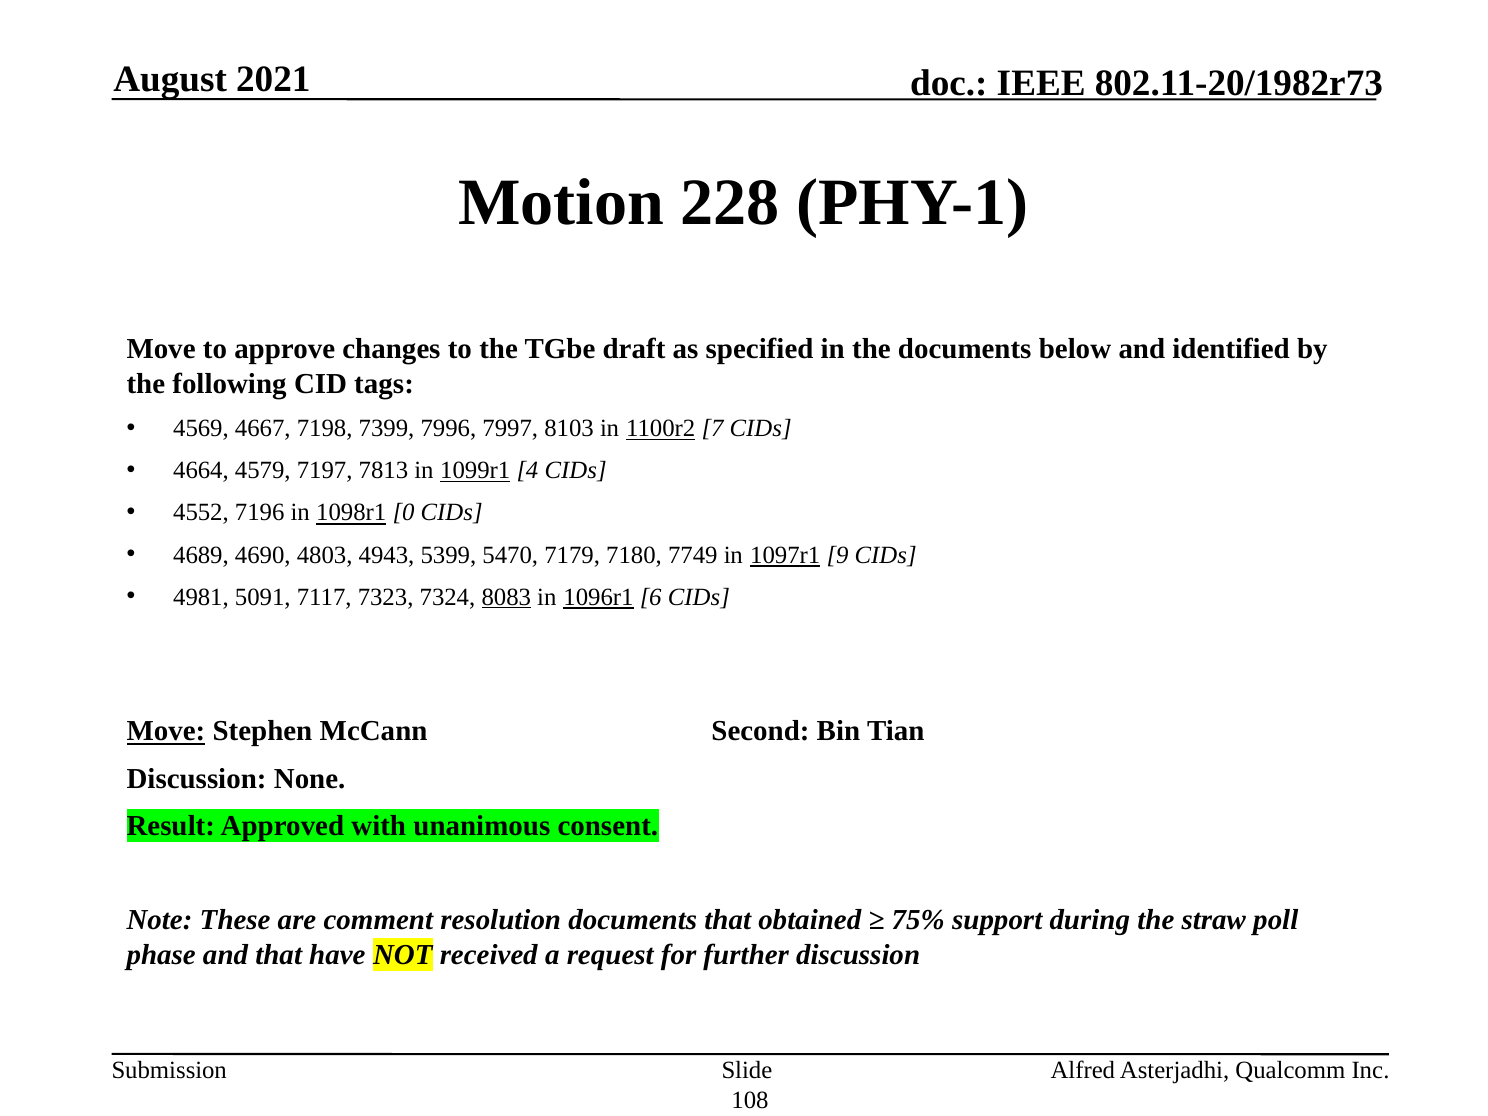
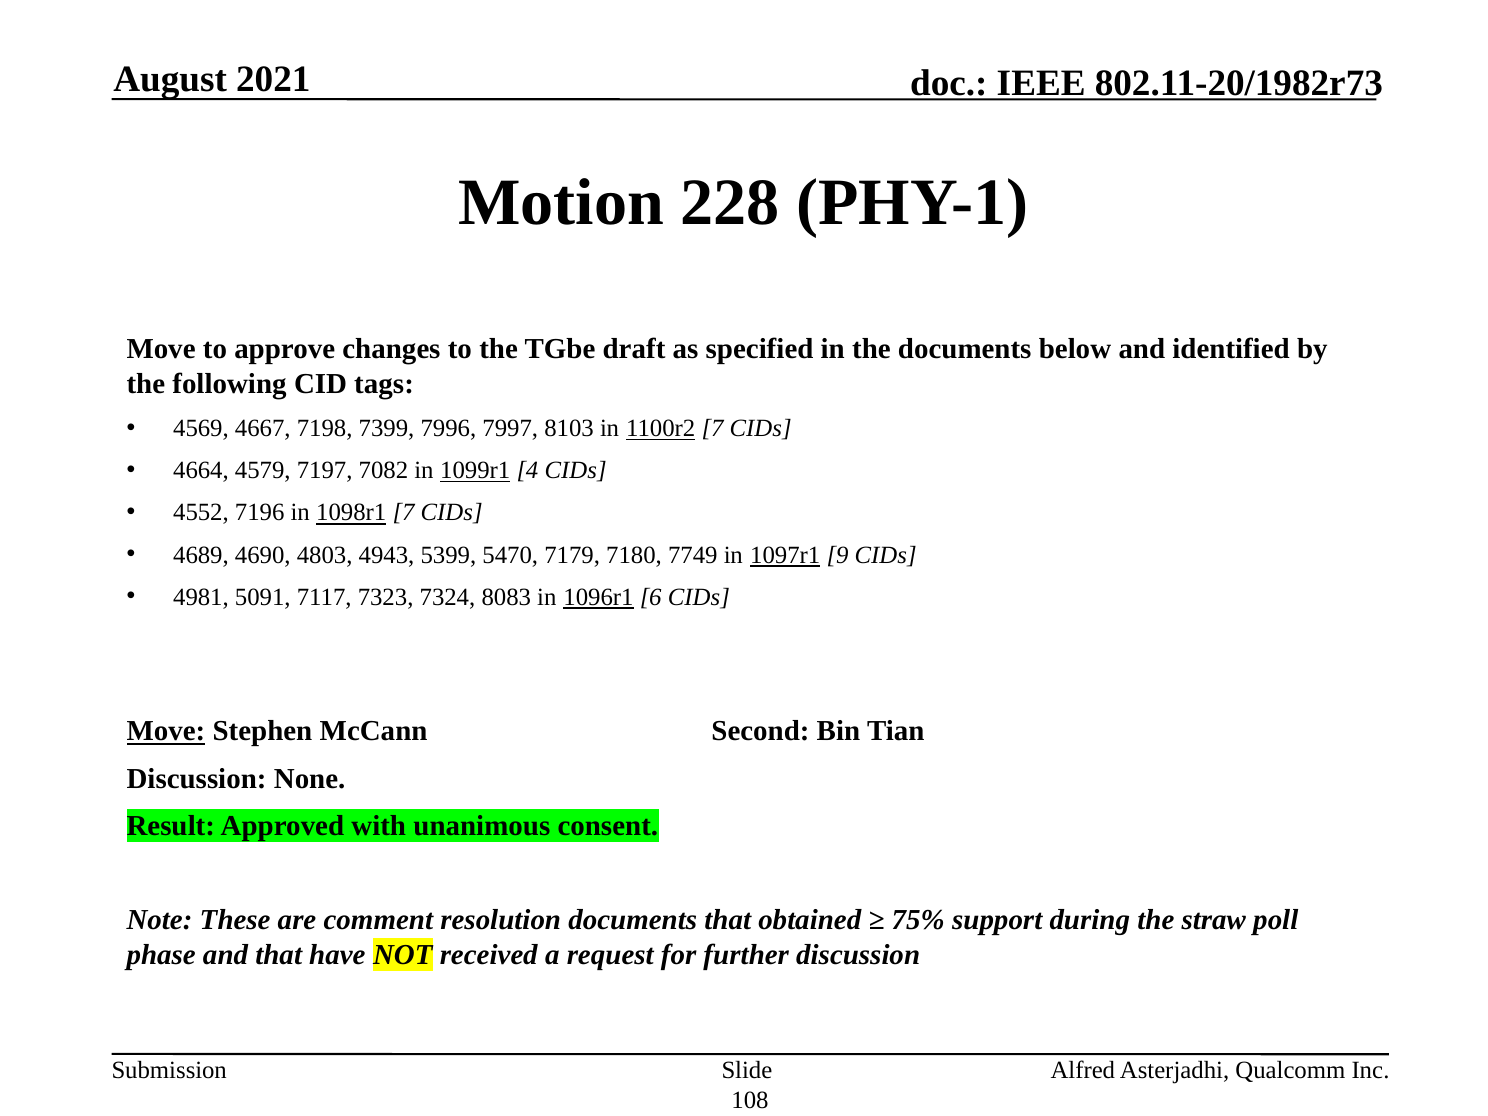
7813: 7813 -> 7082 (383, 471)
1098r1 0: 0 -> 7 (404, 513)
8083 underline: present -> none (506, 597)
